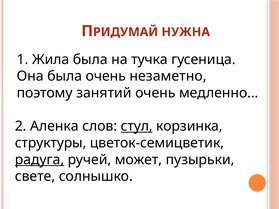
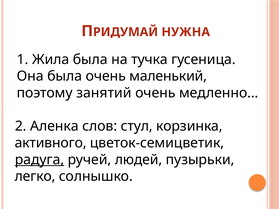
незаметно: незаметно -> маленький (168, 76)
стул underline: present -> none (137, 126)
структуры: структуры -> активного (51, 143)
может: может -> людей (139, 160)
свете: свете -> легко (35, 177)
